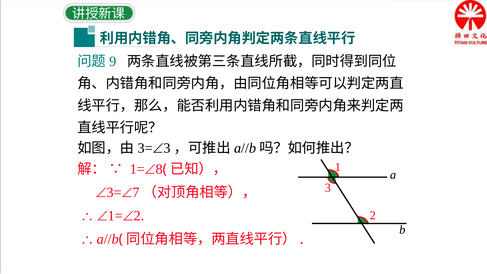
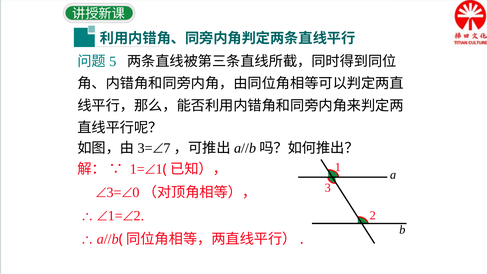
9: 9 -> 5 (113, 61)
3: 3 -> 7 (167, 148)
8: 8 -> 1 (159, 169)
7: 7 -> 0 (136, 192)
